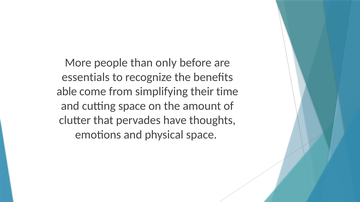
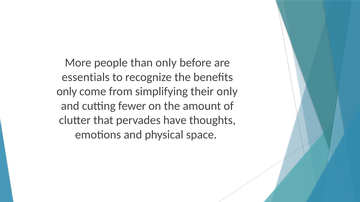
able: able -> only (67, 92)
their time: time -> only (227, 92)
cutting space: space -> fewer (132, 106)
